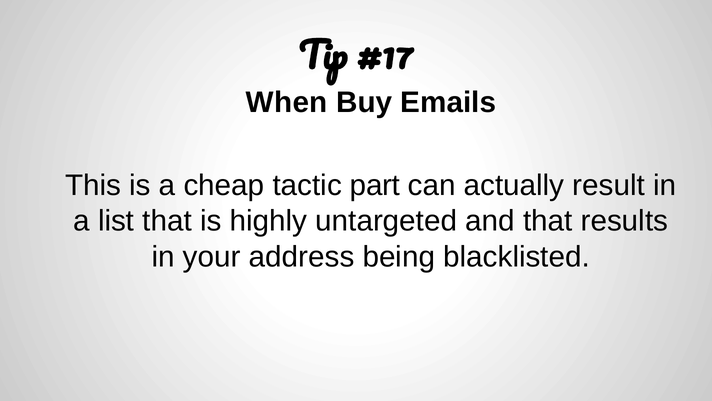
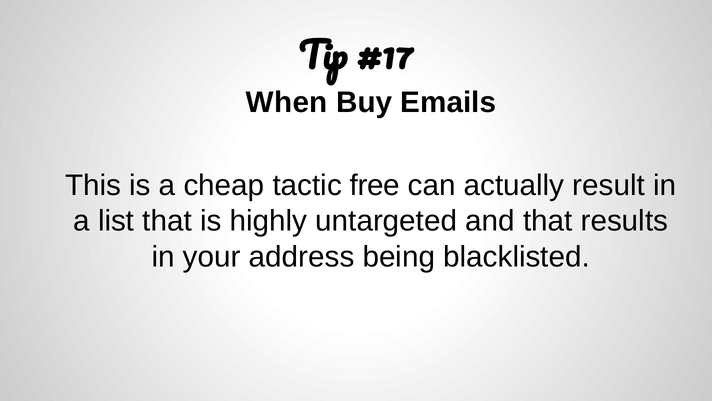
part: part -> free (375, 185)
